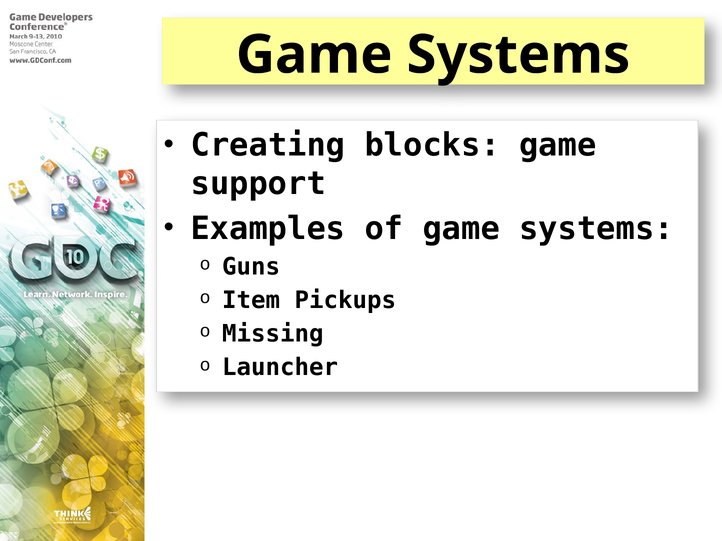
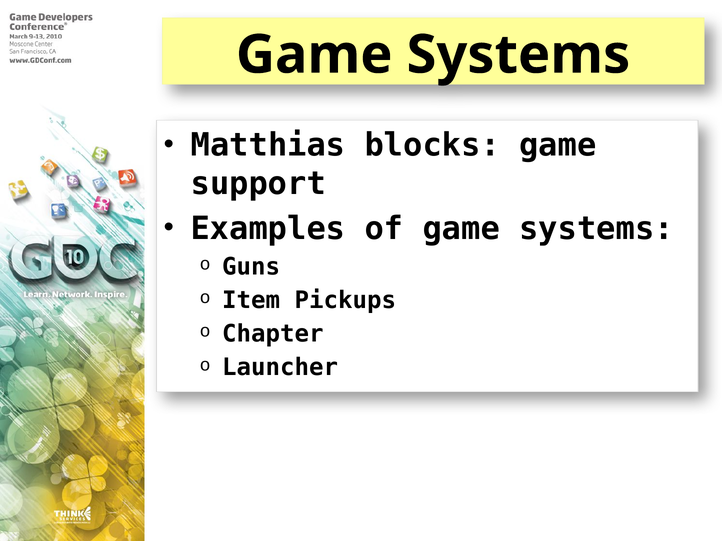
Creating: Creating -> Matthias (268, 145)
Missing: Missing -> Chapter (273, 334)
